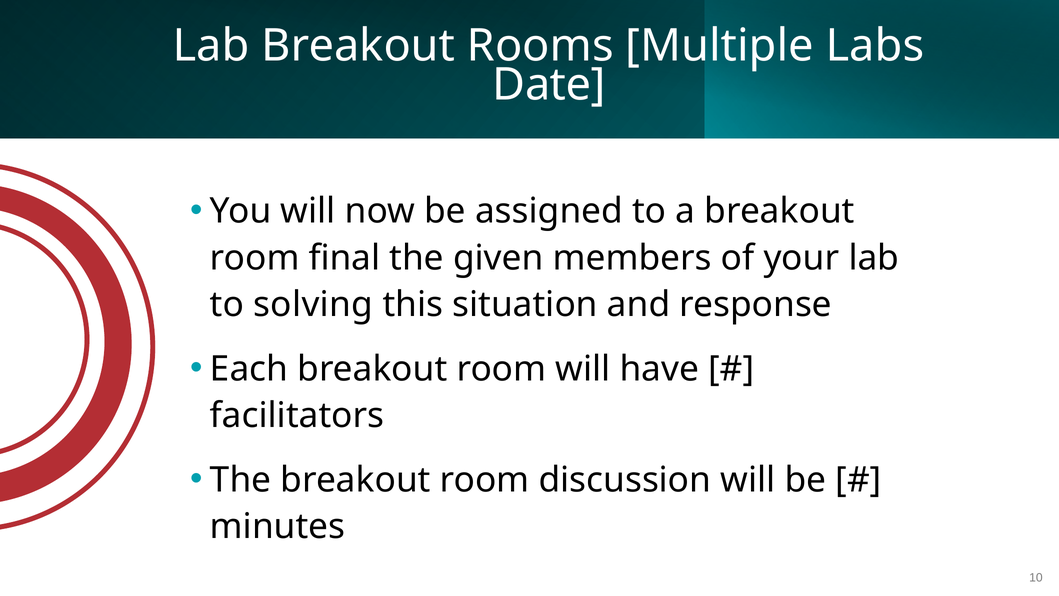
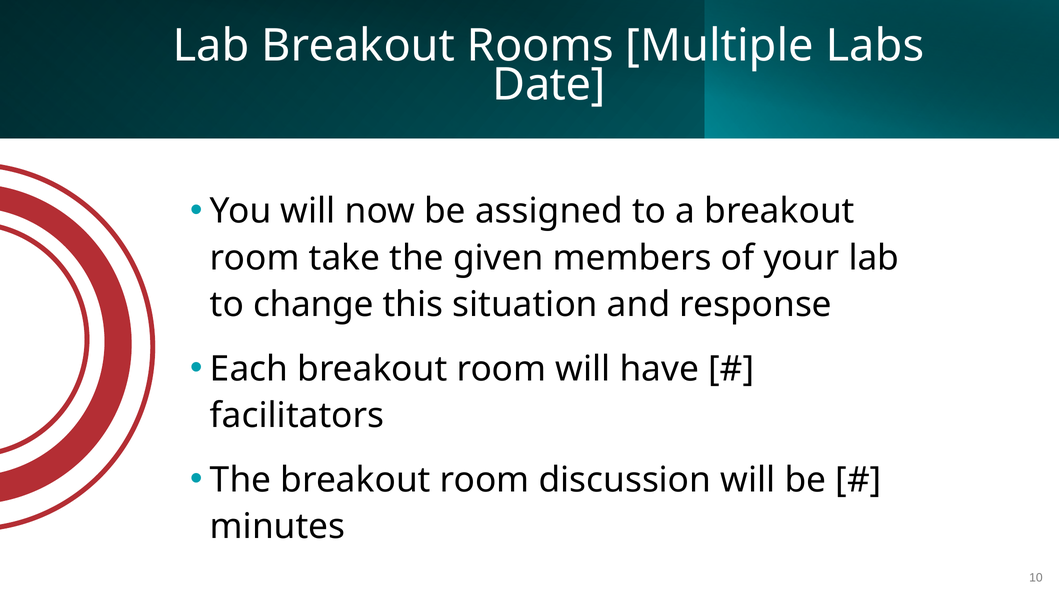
final: final -> take (344, 258)
solving: solving -> change (313, 304)
